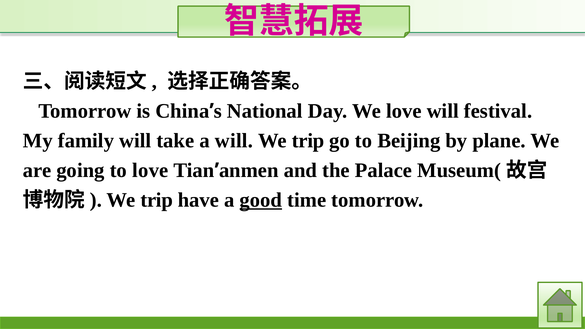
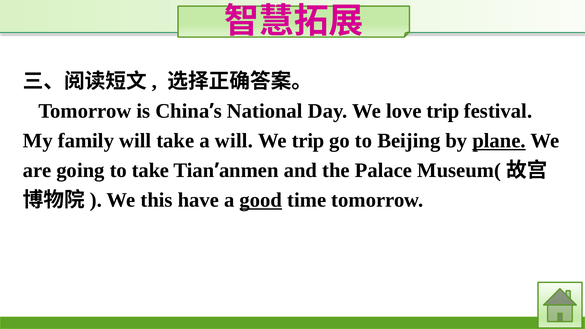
love will: will -> trip (443, 111)
plane underline: none -> present (499, 141)
to love: love -> take (150, 170)
trip: trip -> this (157, 200)
